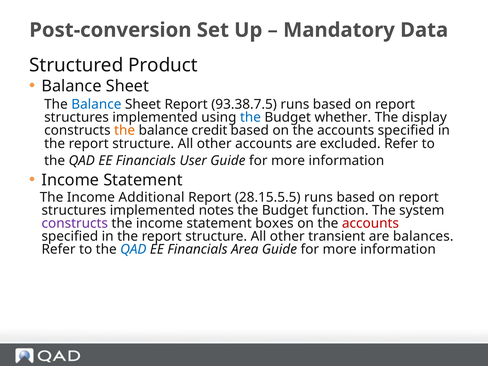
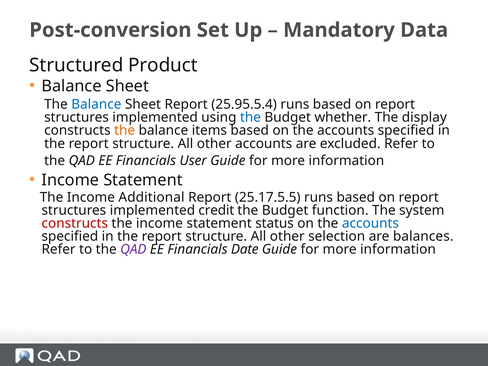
93.38.7.5: 93.38.7.5 -> 25.95.5.4 (244, 104)
credit: credit -> items (209, 131)
28.15.5.5: 28.15.5.5 -> 25.17.5.5 (268, 197)
notes: notes -> credit (216, 210)
constructs colour: purple -> red (75, 223)
boxes: boxes -> status (275, 223)
accounts colour: red -> blue (370, 223)
transient: transient -> selection (337, 236)
QAD colour: blue -> purple (133, 249)
Area: Area -> Date (245, 249)
